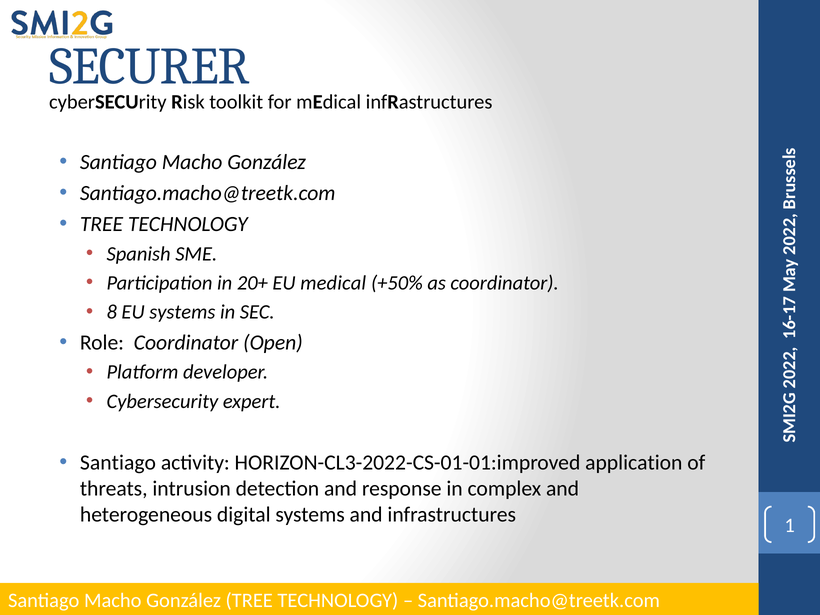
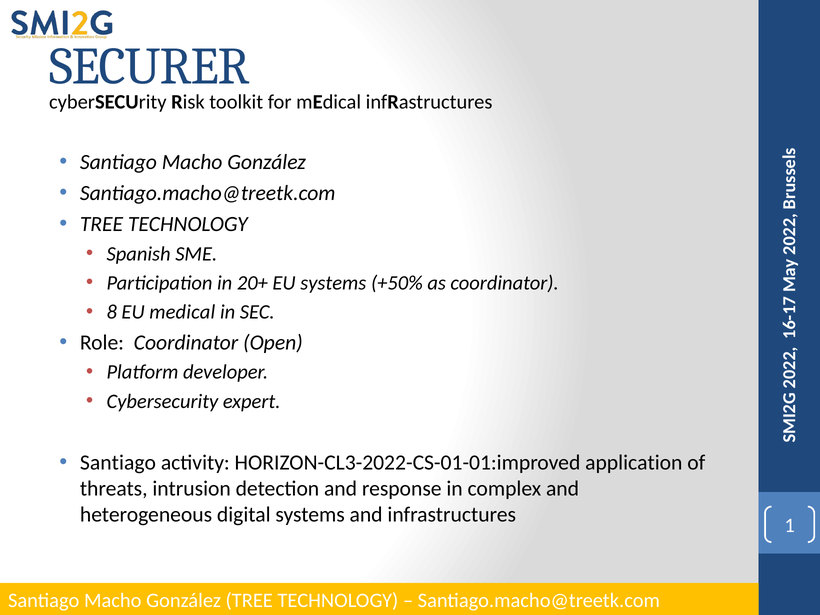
EU medical: medical -> systems (333, 283)
EU systems: systems -> medical (182, 312)
